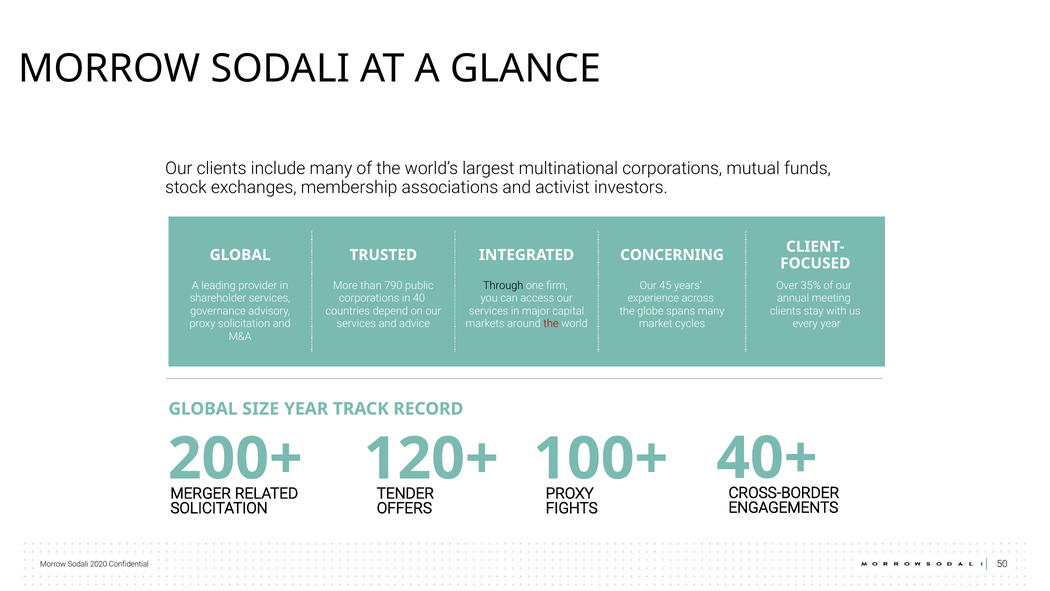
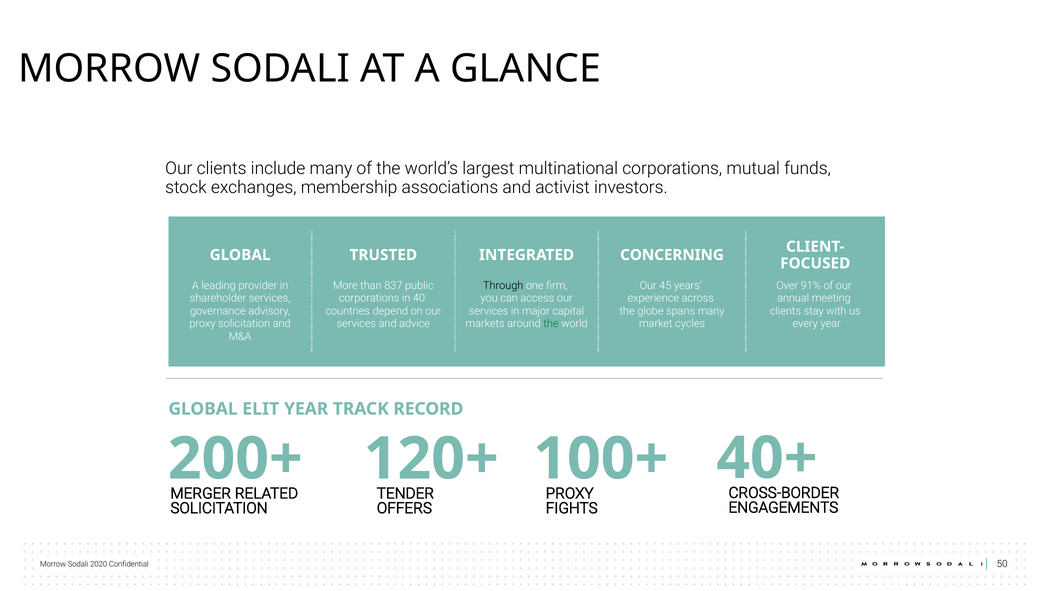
790: 790 -> 837 (393, 285)
35%: 35% -> 91% (811, 285)
the colour: red -> green (551, 324)
SIZE: SIZE -> ELIT (261, 409)
